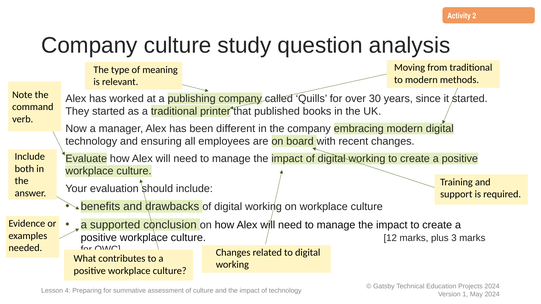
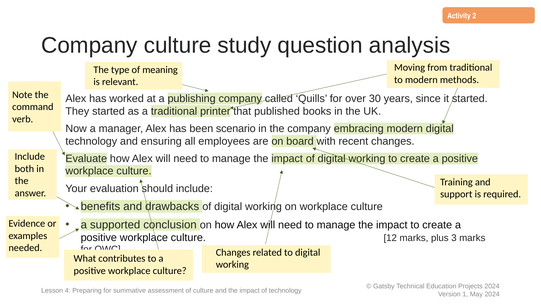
different: different -> scenario (236, 129)
